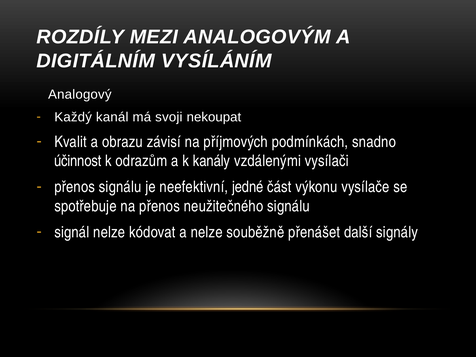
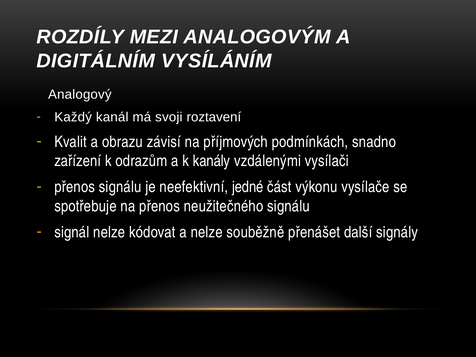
nekoupat: nekoupat -> roztavení (214, 117)
účinnost: účinnost -> zařízení (78, 161)
